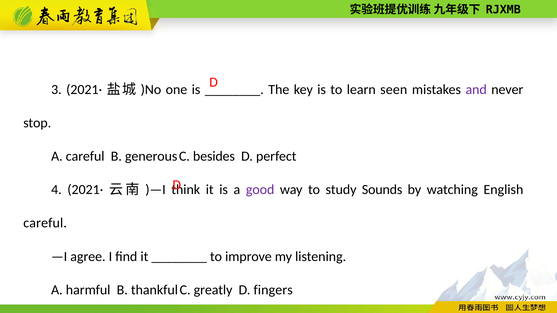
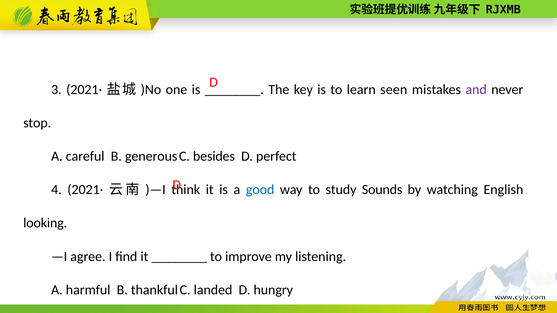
good colour: purple -> blue (260, 190)
careful: careful -> looking (45, 223)
greatly: greatly -> landed (213, 290)
fingers: fingers -> hungry (273, 290)
